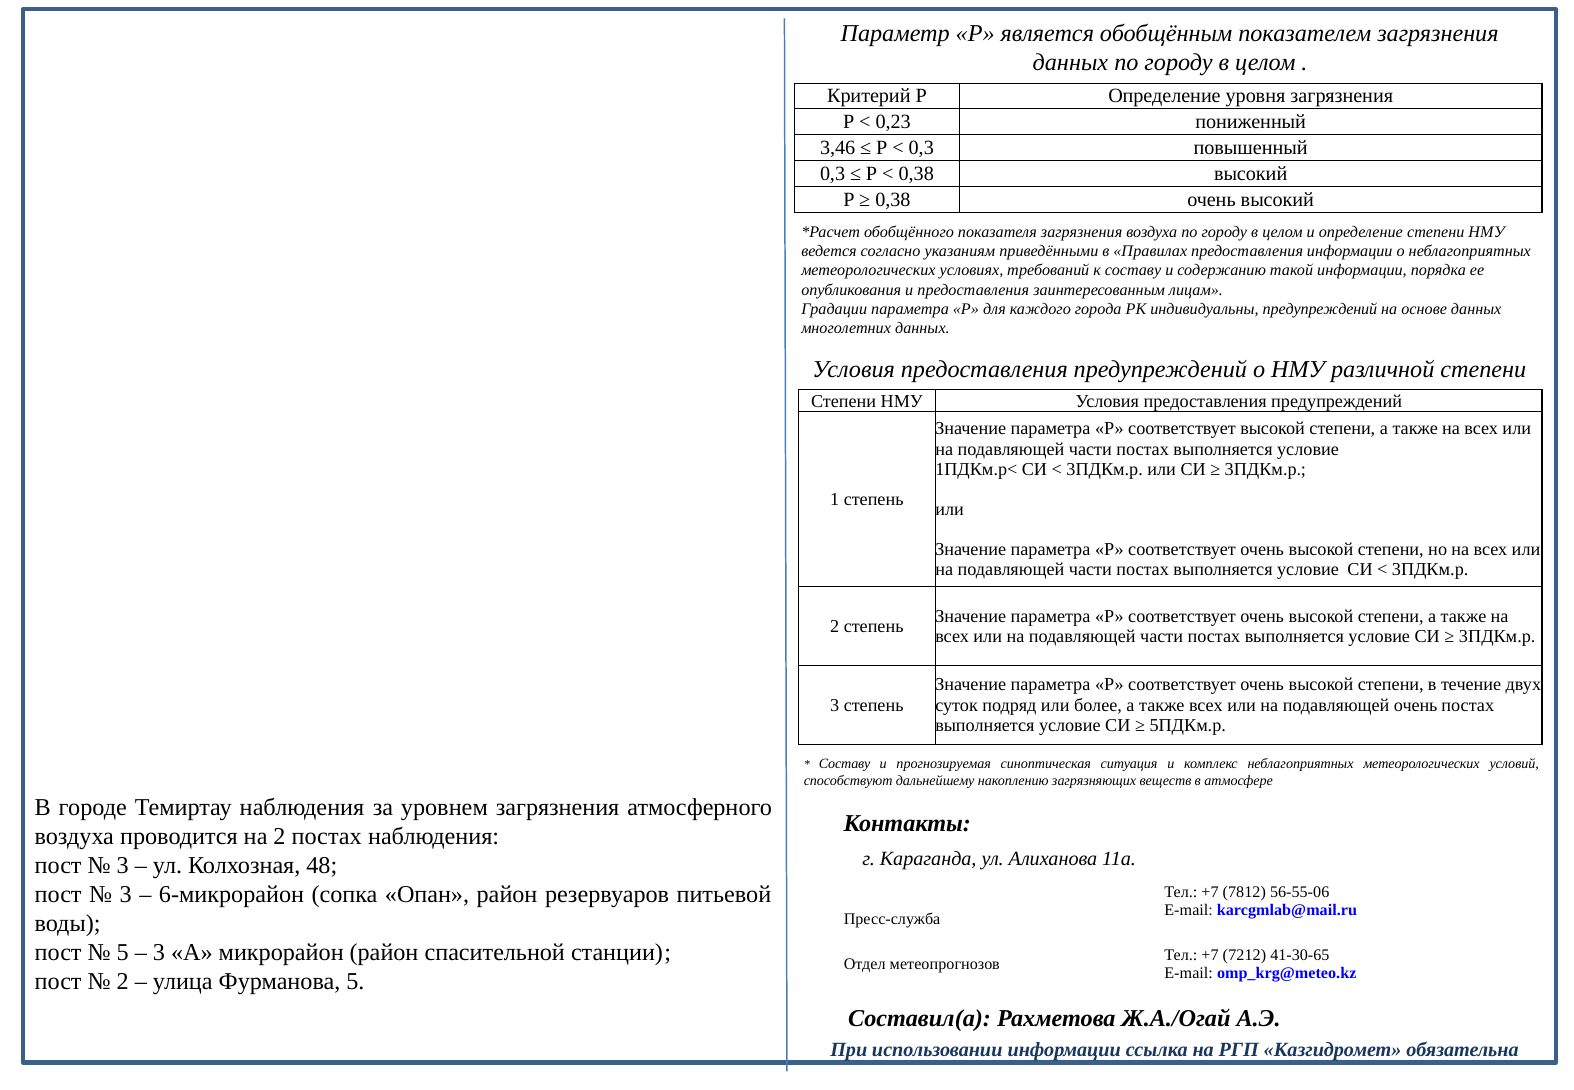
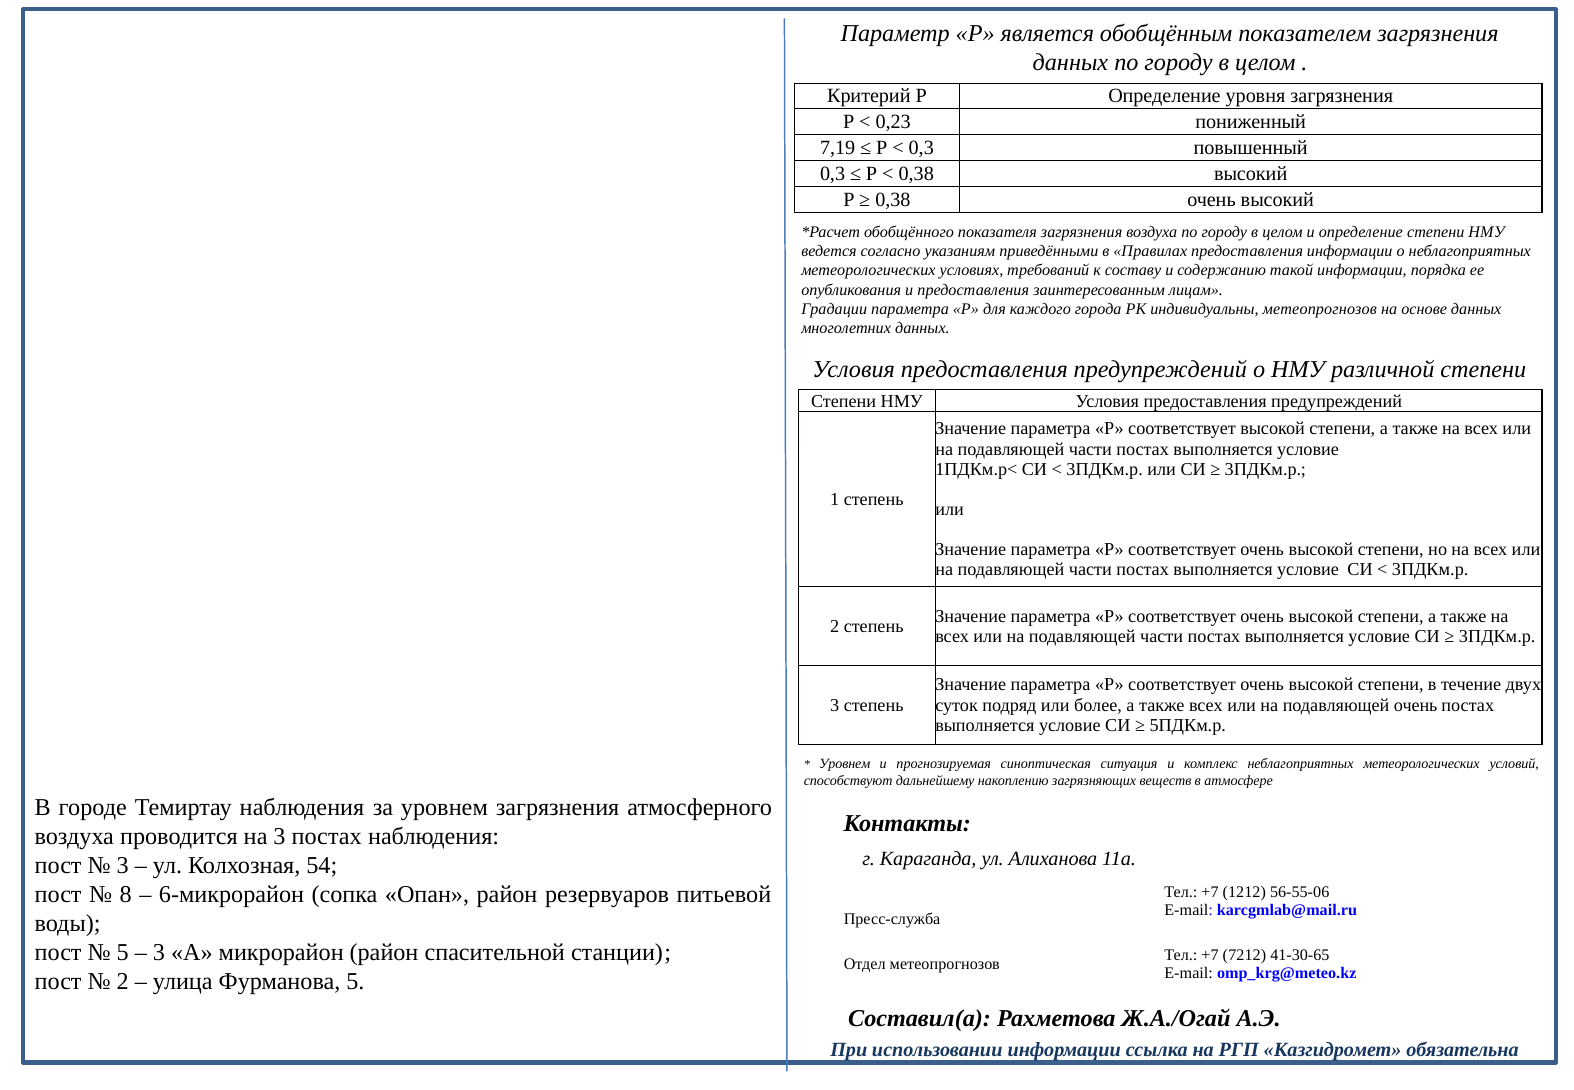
3,46: 3,46 -> 7,19 (838, 148)
индивидуальны предупреждений: предупреждений -> метеопрогнозов (1320, 309)
Составу: Составу -> Уровнем (845, 763)
на 2: 2 -> 3 (280, 836)
48: 48 -> 54 (322, 865)
3: 3 -> 8 (126, 894)
7812: 7812 -> 1212 (1244, 892)
